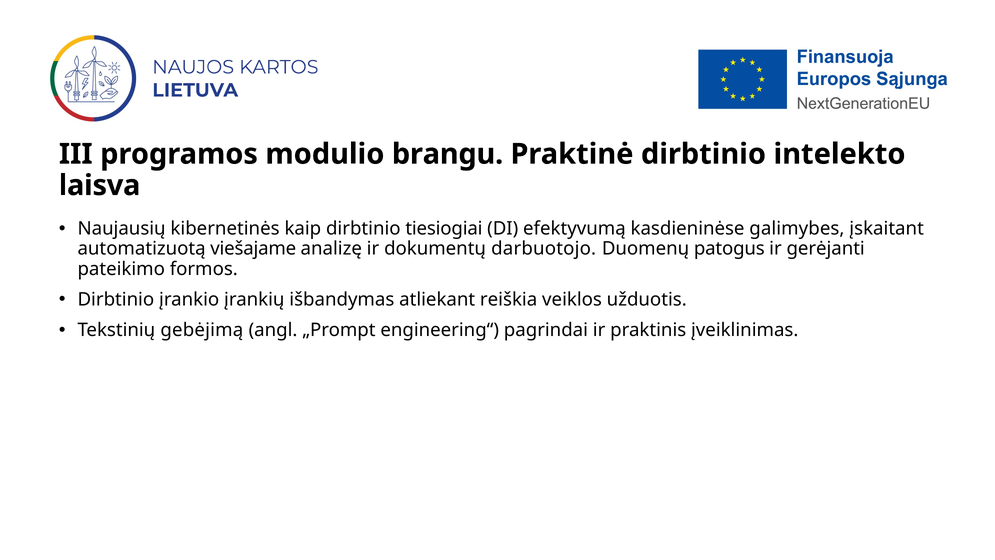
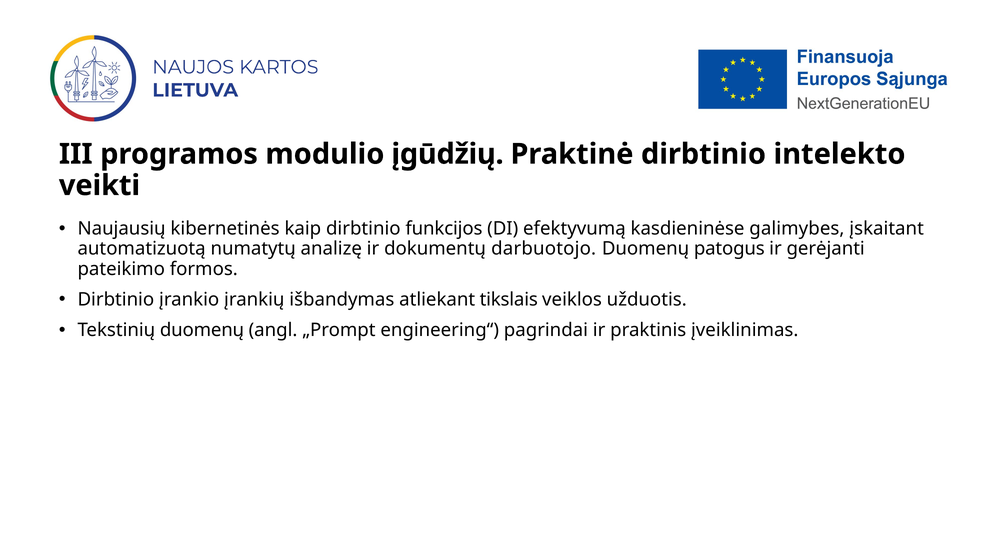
brangu: brangu -> įgūdžių (448, 154)
laisva: laisva -> veikti (99, 185)
tiesiogiai: tiesiogiai -> funkcijos (444, 229)
viešajame: viešajame -> numatytų (253, 249)
reiškia: reiškia -> tikslais (509, 299)
Tekstinių gebėjimą: gebėjimą -> duomenų (202, 330)
